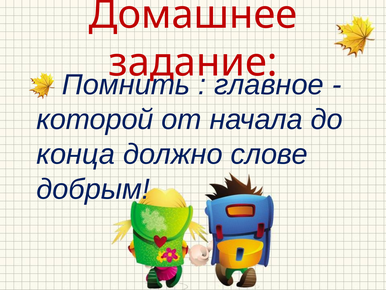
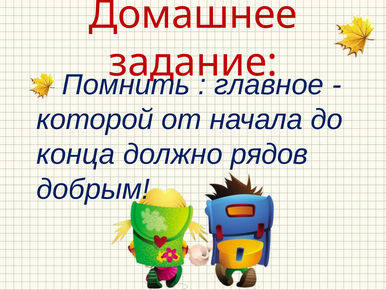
слове: слове -> рядов (269, 154)
